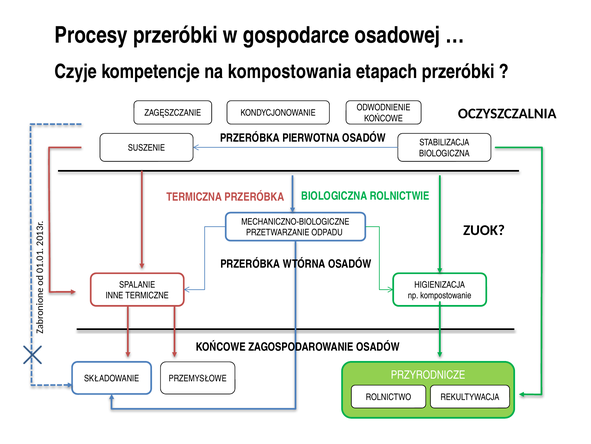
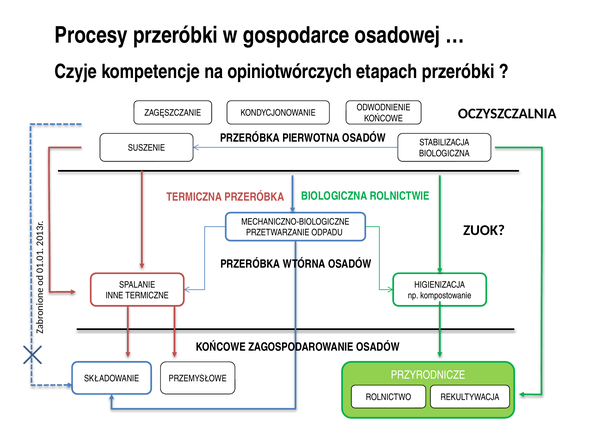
kompostowania: kompostowania -> opiniotwórczych (290, 71)
